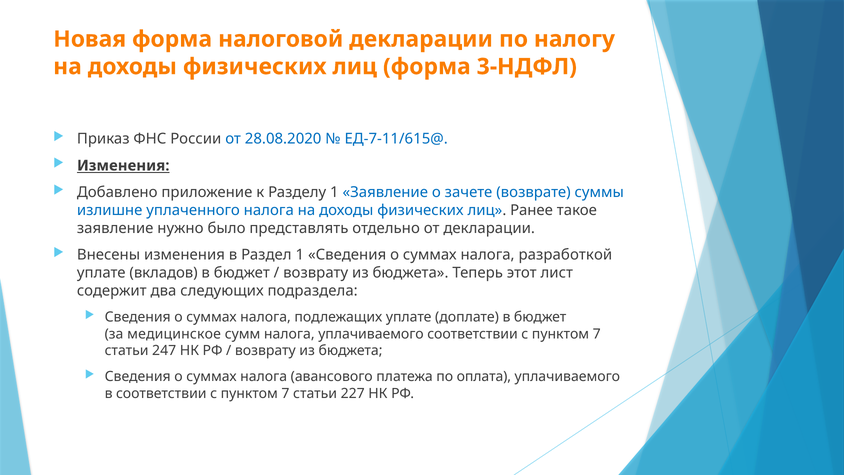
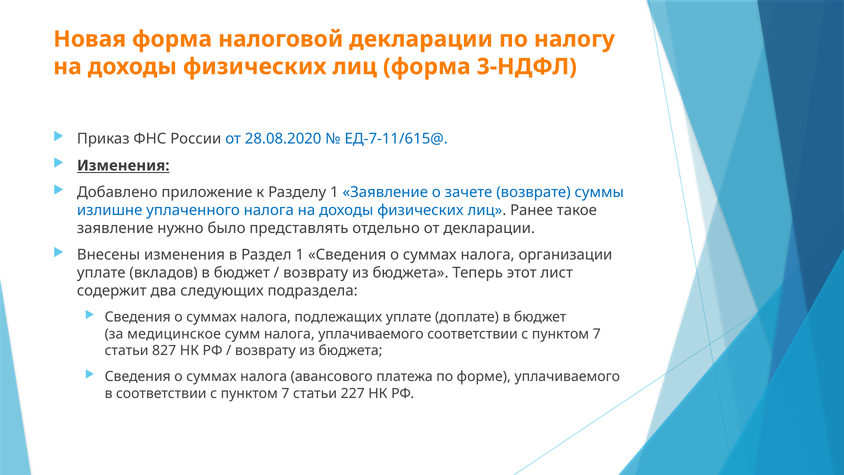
разработкой: разработкой -> организации (565, 255)
247: 247 -> 827 (164, 351)
оплата: оплата -> форме (484, 376)
